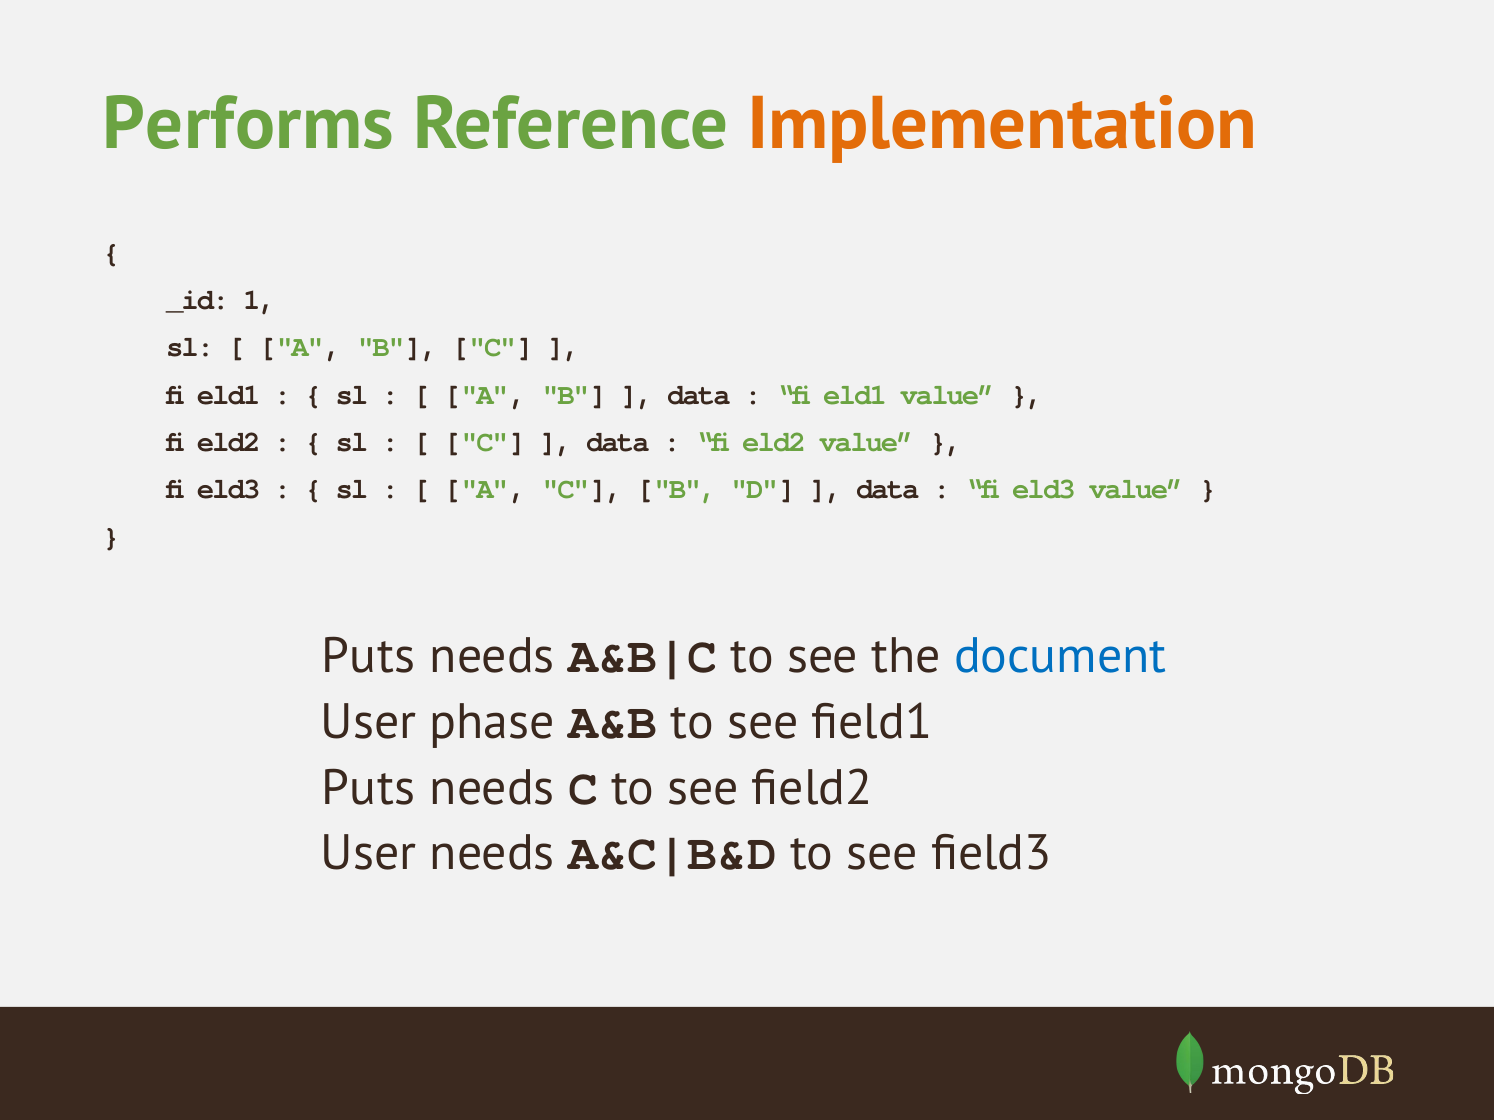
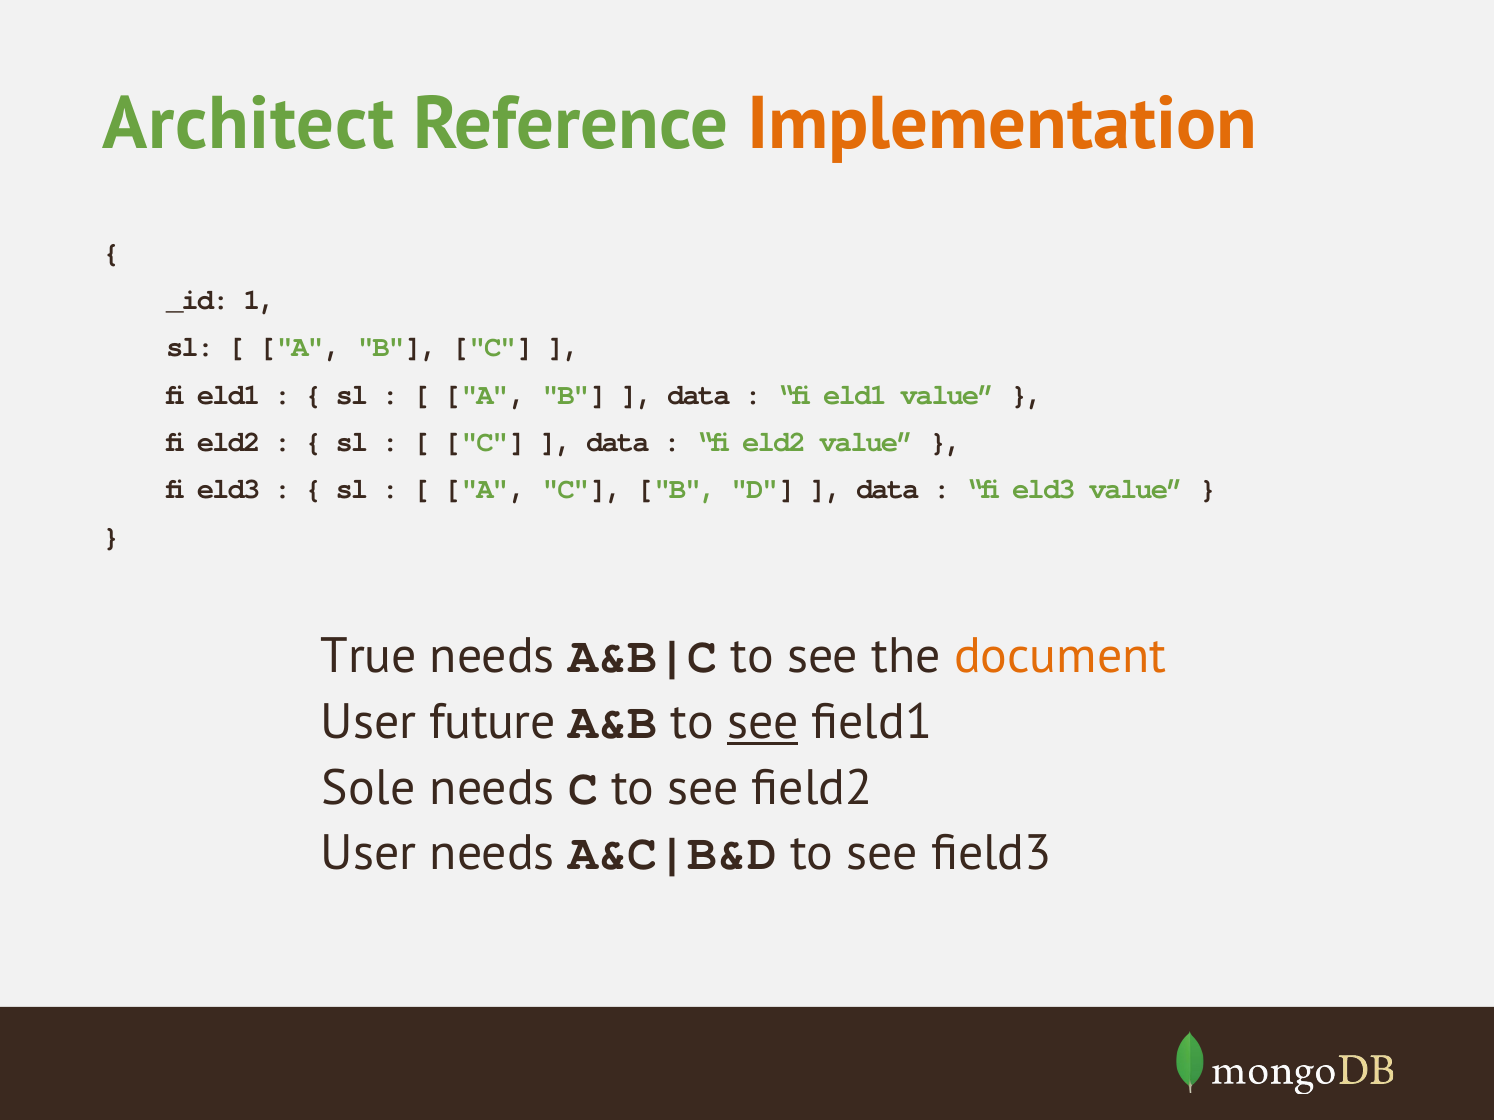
Performs: Performs -> Architect (248, 124)
Puts: Puts -> True (369, 657)
document colour: blue -> orange (1060, 657)
phase: phase -> future (492, 722)
see underline: none -> present (763, 722)
Puts: Puts -> Sole (368, 788)
